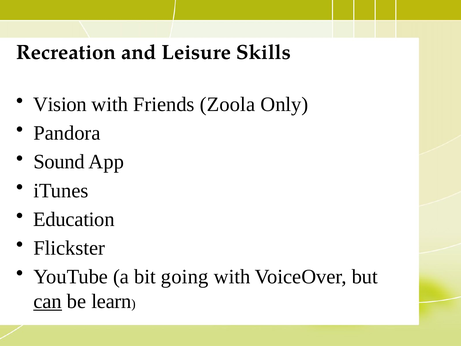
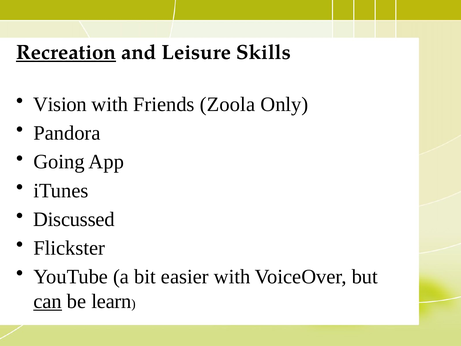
Recreation underline: none -> present (66, 52)
Sound: Sound -> Going (59, 162)
Education: Education -> Discussed (74, 219)
going: going -> easier (185, 277)
